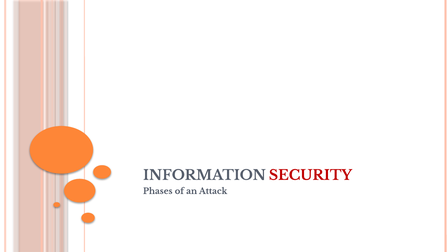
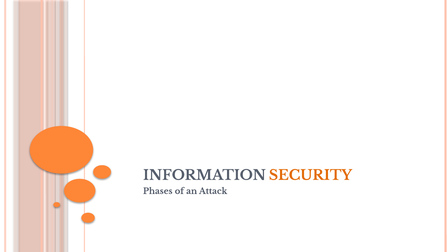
SECURITY colour: red -> orange (310, 175)
